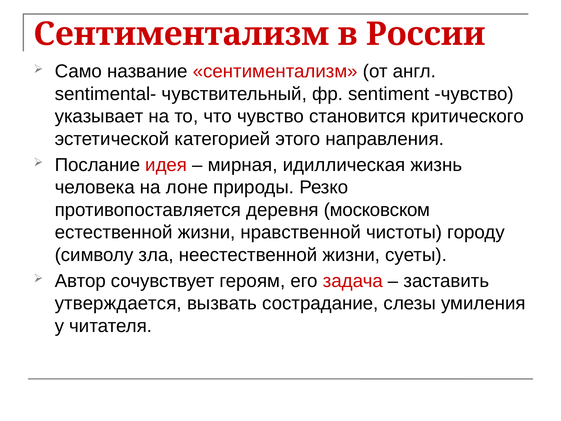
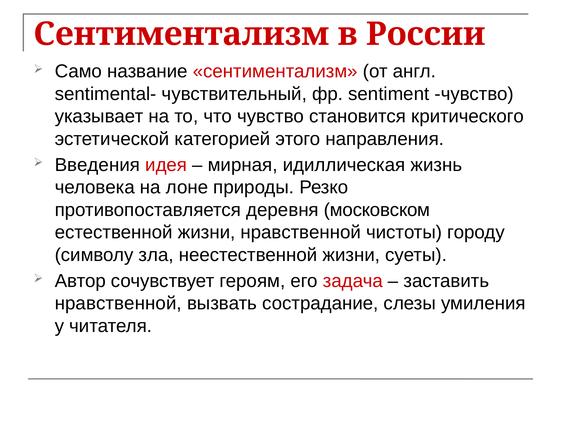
Послание: Послание -> Введения (97, 165)
утверждается: утверждается -> нравственной (118, 303)
